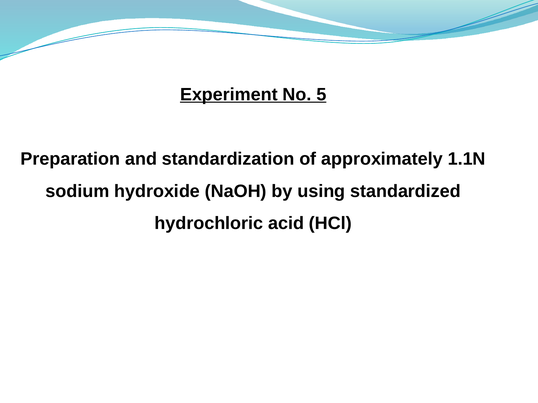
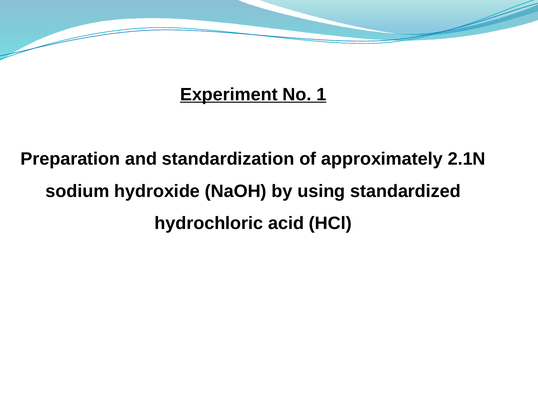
5: 5 -> 1 (321, 95)
1.1N: 1.1N -> 2.1N (467, 159)
